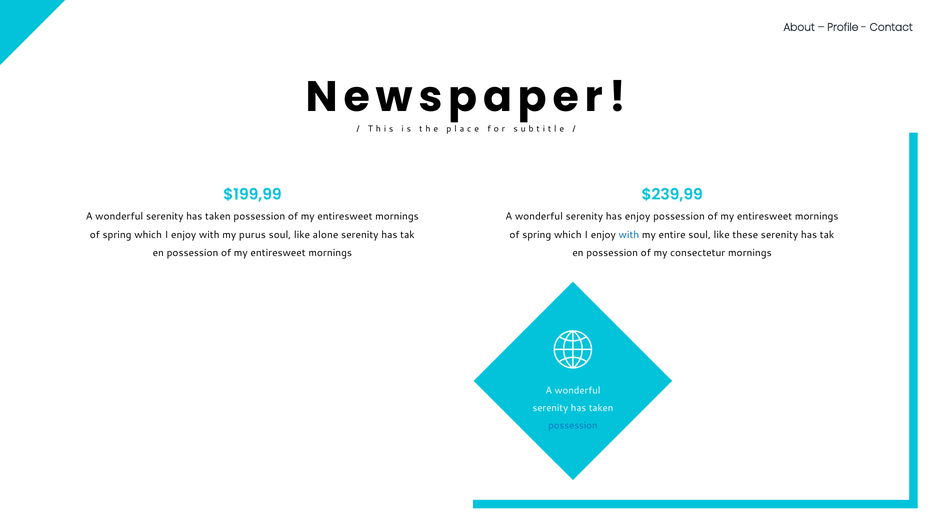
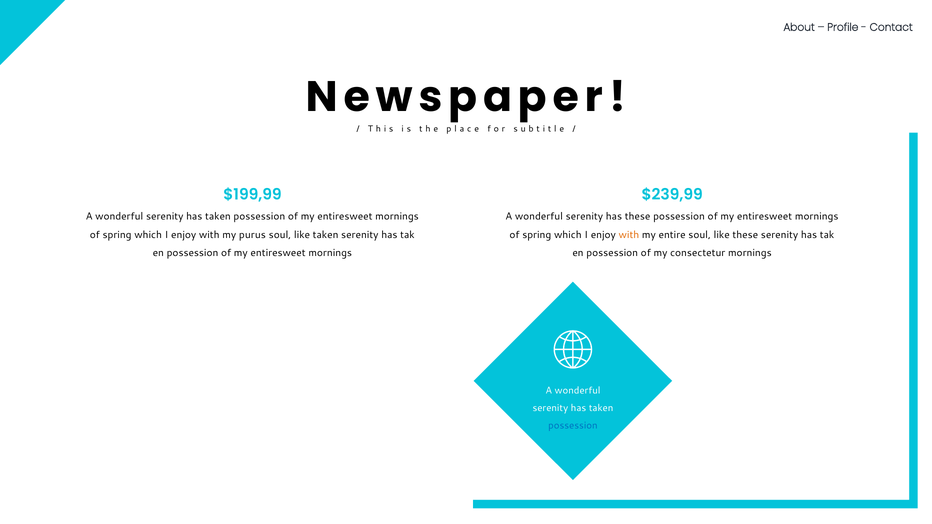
has enjoy: enjoy -> these (638, 216)
like alone: alone -> taken (326, 235)
with colour: blue -> orange (629, 235)
